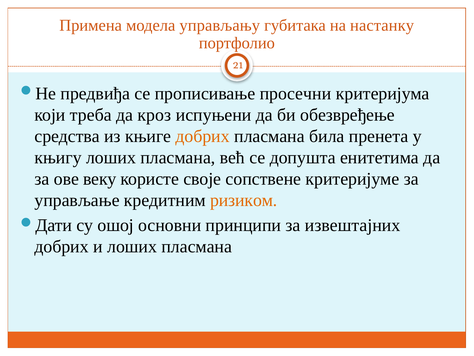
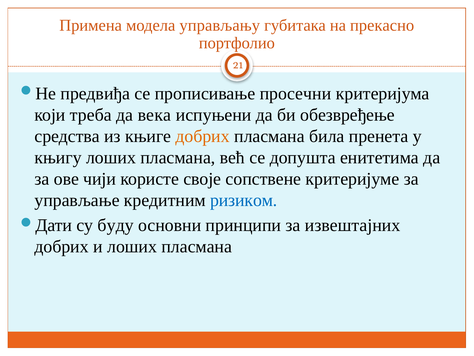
настанку: настанку -> прекасно (382, 25)
кроз: кроз -> века (154, 115)
веку: веку -> чији (100, 179)
ризиком colour: orange -> blue (244, 200)
ошој: ошој -> буду (116, 225)
